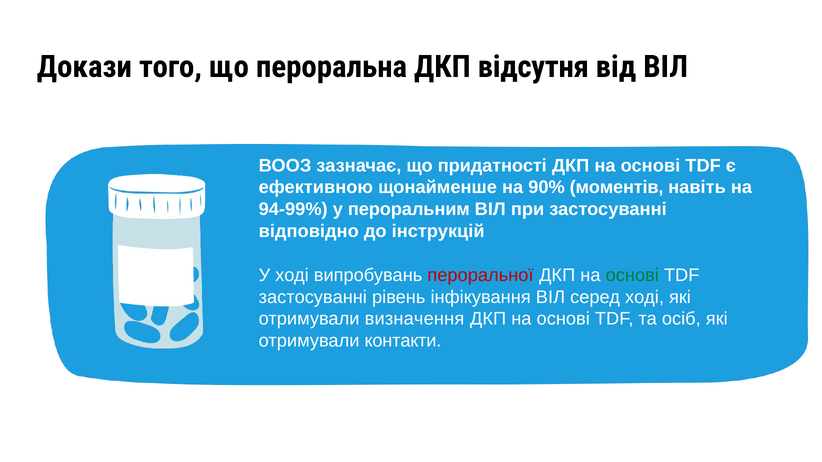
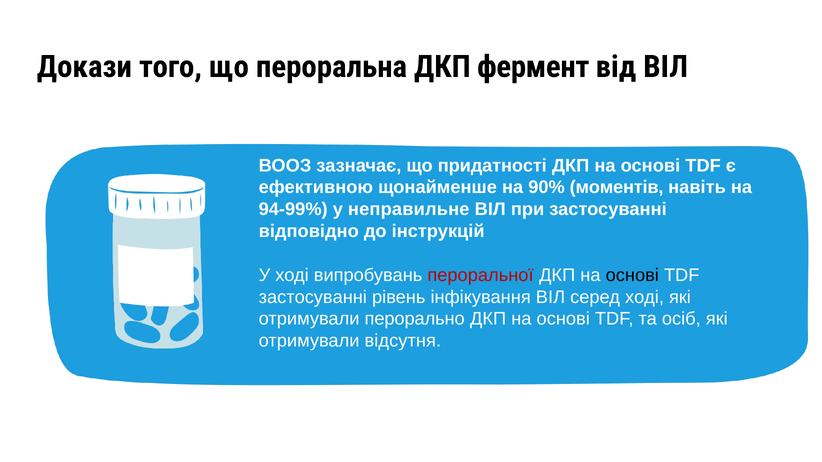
відсутня: відсутня -> фермент (533, 67)
пероральним: пероральним -> неправильне (409, 210)
основі colour: green -> black (632, 275)
визначення: визначення -> перорально (415, 319)
контакти: контакти -> відсутня (403, 341)
